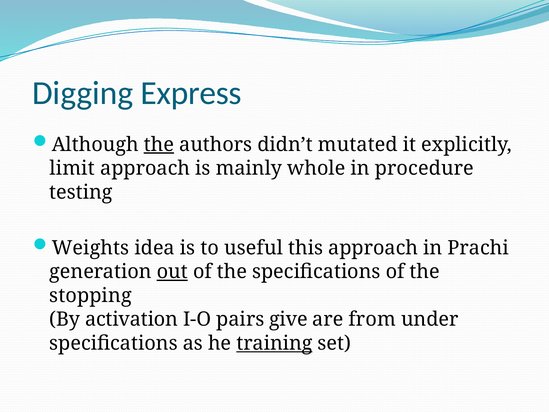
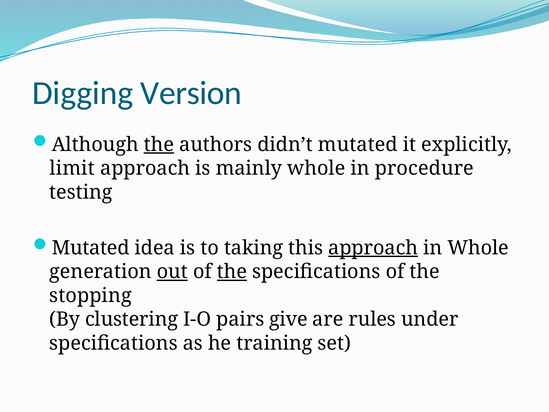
Express: Express -> Version (191, 93)
Weights: Weights -> Mutated (91, 248)
useful: useful -> taking (254, 248)
approach underline: none -> present (373, 248)
in Prachi: Prachi -> Whole (478, 248)
the underline: none -> present (232, 272)
activation: activation -> clustering (132, 319)
from: from -> rules (372, 319)
training underline: present -> none (274, 343)
